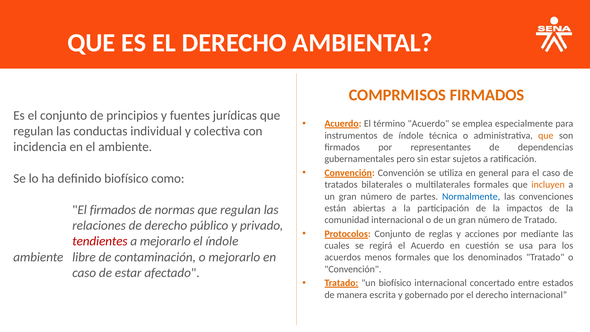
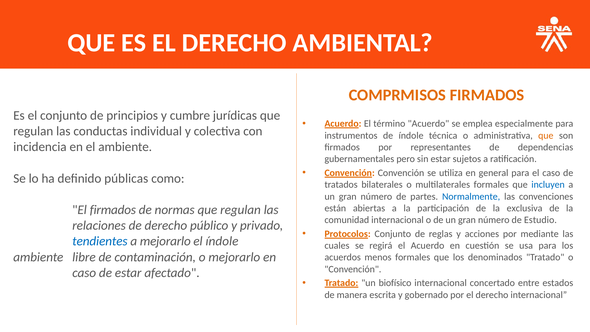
fuentes: fuentes -> cumbre (190, 115)
definido biofísico: biofísico -> públicas (126, 178)
incluyen colour: orange -> blue (548, 185)
impactos: impactos -> exclusiva (525, 208)
de Tratado: Tratado -> Estudio (540, 220)
tendientes colour: red -> blue (100, 241)
